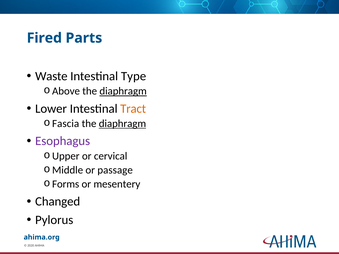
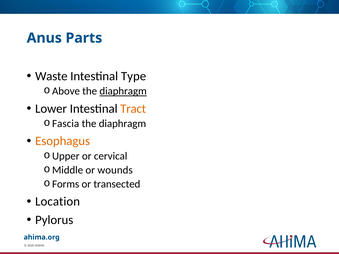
Fired: Fired -> Anus (44, 38)
diaphragm underline: present -> none (122, 124)
Esophagus colour: purple -> orange (63, 141)
passage: passage -> wounds (115, 170)
mesentery: mesentery -> transected (117, 184)
Changed: Changed -> Location (58, 202)
